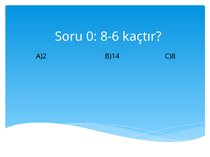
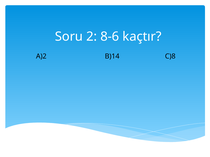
0: 0 -> 2 (92, 37)
